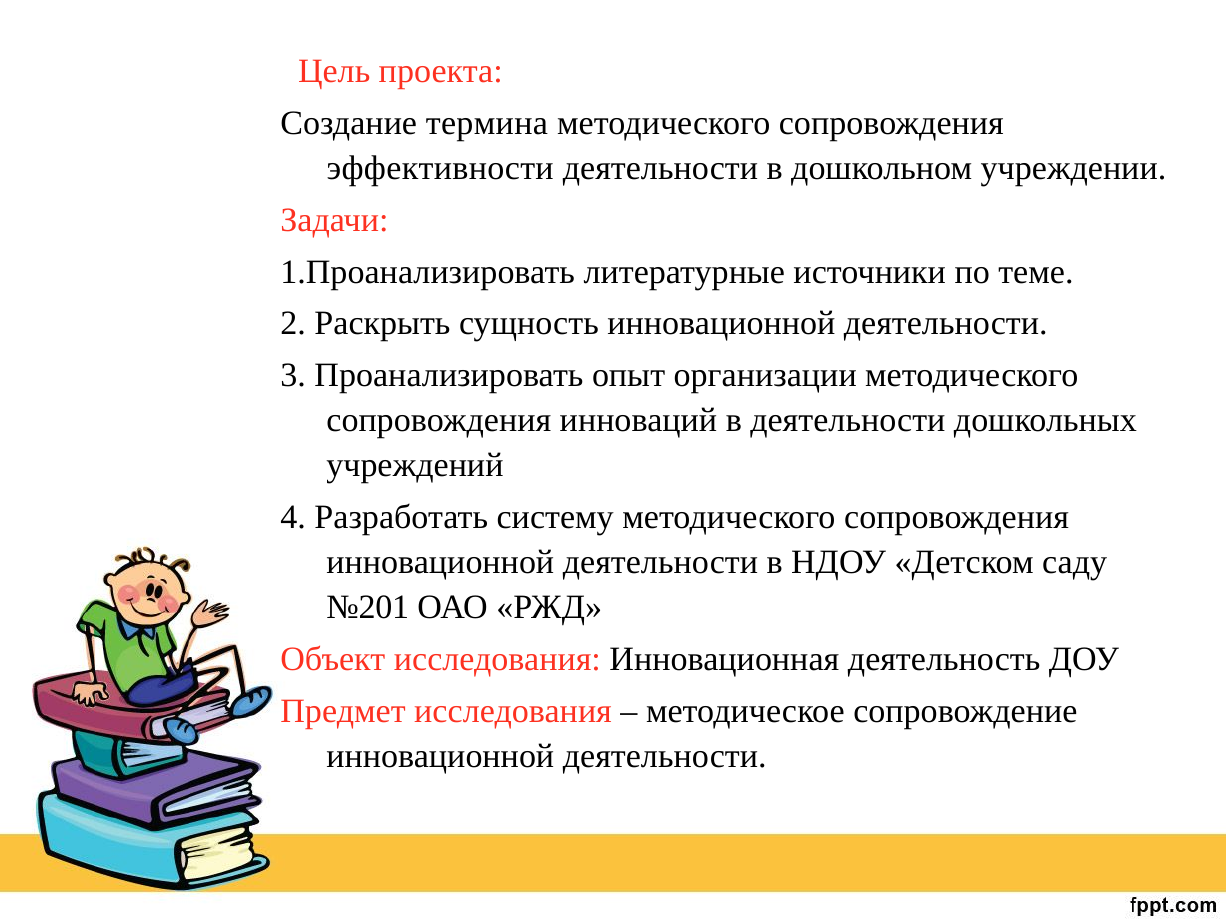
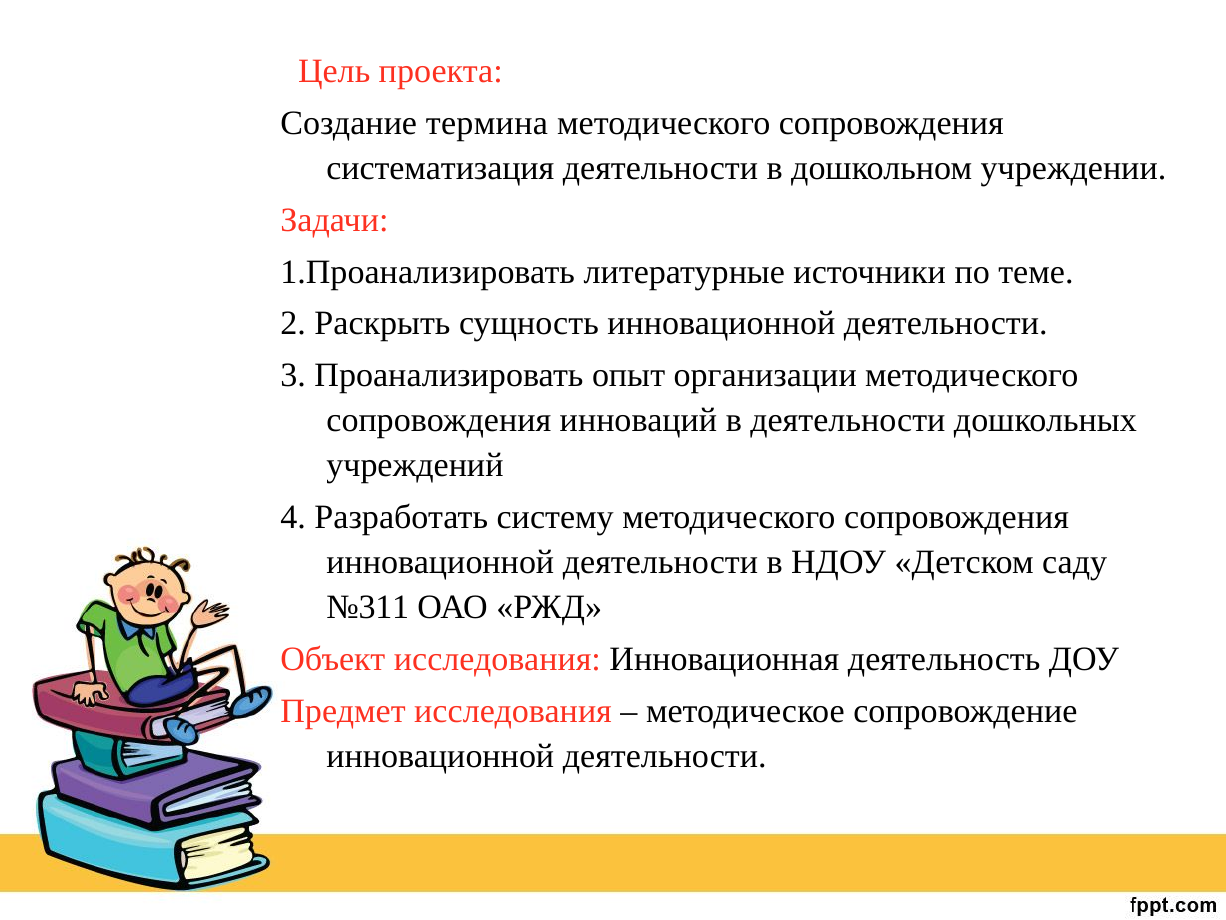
эффективности: эффективности -> систематизация (440, 168)
№201: №201 -> №311 (368, 607)
